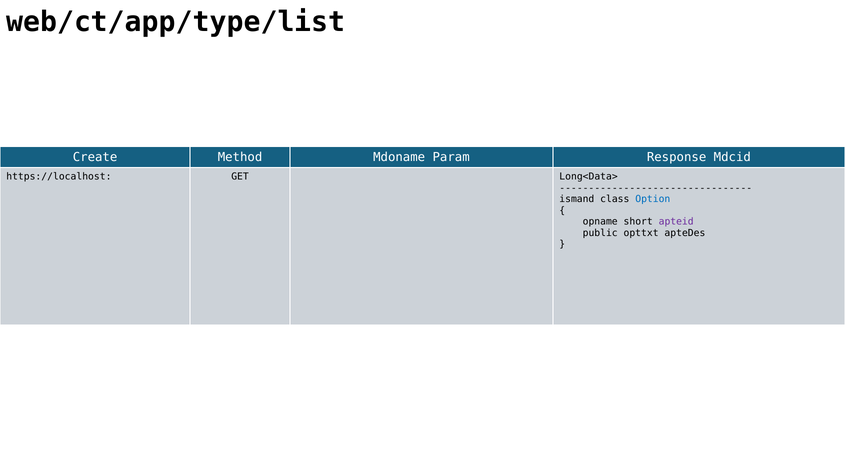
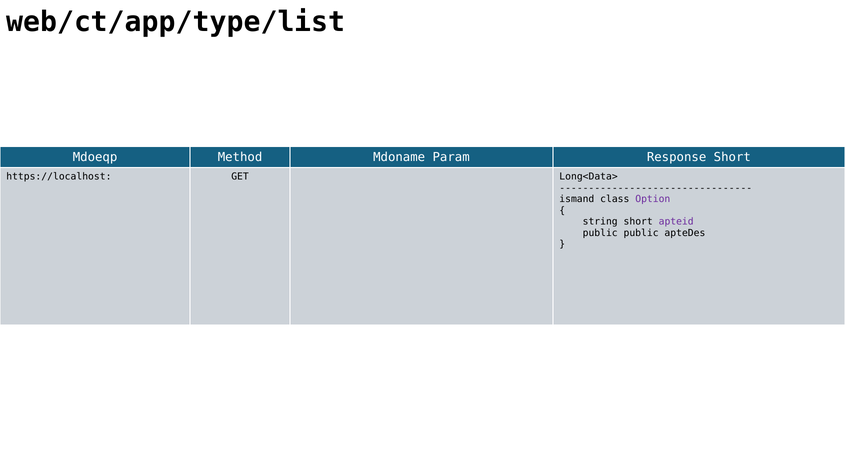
Create: Create -> Mdoeqp (95, 157)
Response Mdcid: Mdcid -> Short (732, 157)
Option colour: blue -> purple (653, 199)
opname: opname -> string (600, 222)
public opttxt: opttxt -> public (641, 233)
